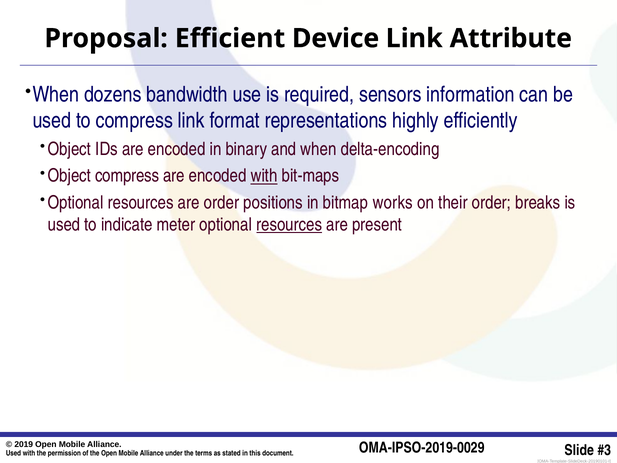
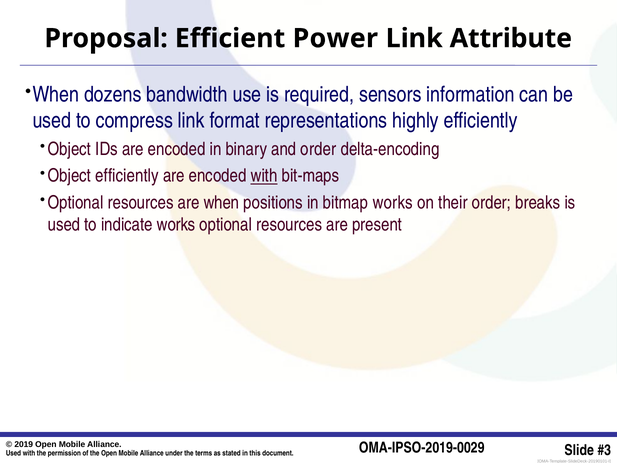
Device: Device -> Power (335, 38)
and when: when -> order (318, 149)
Object compress: compress -> efficiently (127, 176)
are order: order -> when (221, 203)
indicate meter: meter -> works (176, 225)
resources underline: present -> none (289, 225)
